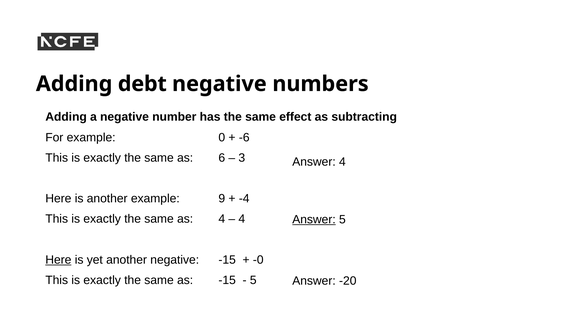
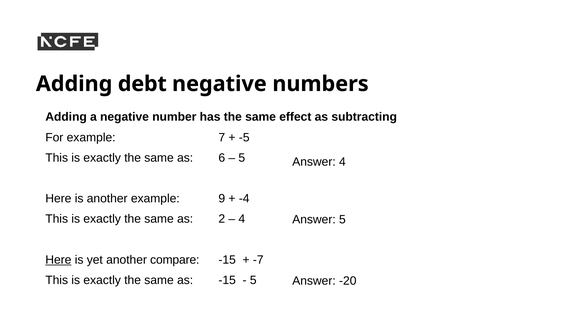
0: 0 -> 7 (222, 137)
-6: -6 -> -5 (244, 137)
3: 3 -> 5 (242, 158)
as 4: 4 -> 2 (222, 219)
Answer underline: present -> none (314, 219)
another negative: negative -> compare (175, 259)
-0: -0 -> -7 (258, 259)
